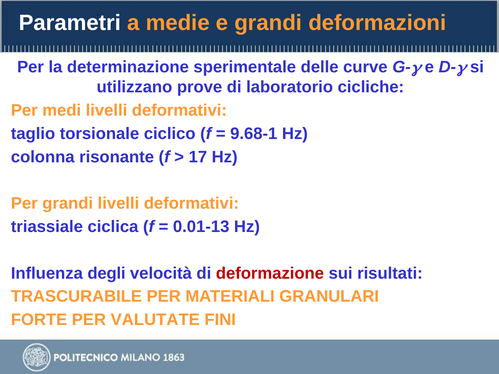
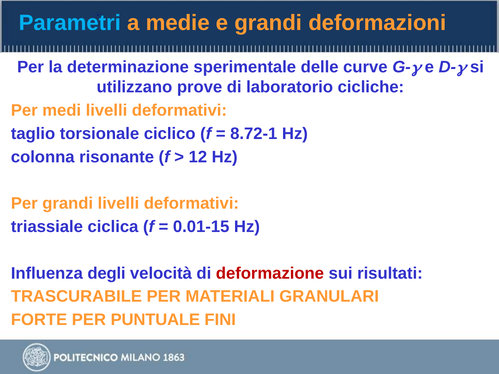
Parametri colour: white -> light blue (70, 23)
9.68-1: 9.68-1 -> 8.72-1 (254, 134)
17: 17 -> 12 (198, 157)
0.01-13: 0.01-13 -> 0.01-15 (201, 227)
VALUTATE: VALUTATE -> PUNTUALE (155, 320)
